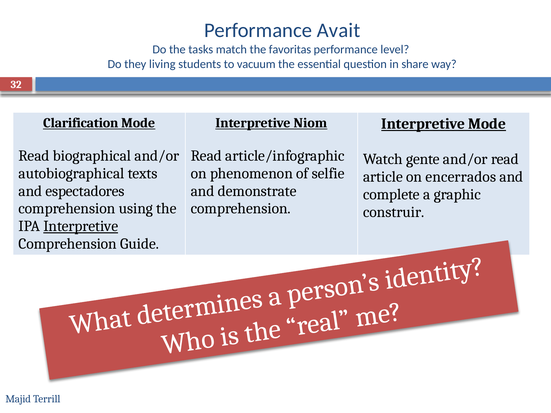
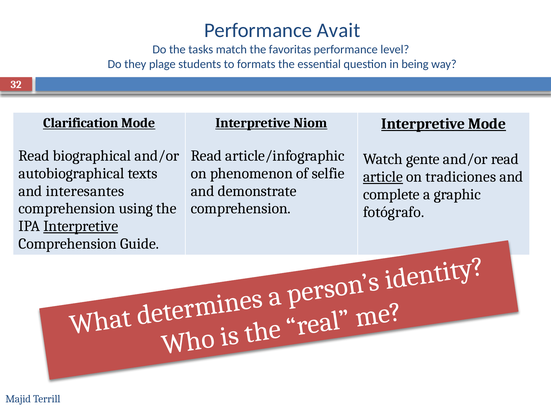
living: living -> plage (162, 64)
vacuum: vacuum -> formats (256, 64)
share: share -> being (415, 64)
article underline: none -> present (383, 177)
encerrados: encerrados -> tradiciones (461, 177)
espectadores: espectadores -> interesantes (85, 191)
construir: construir -> fotógrafo (394, 212)
